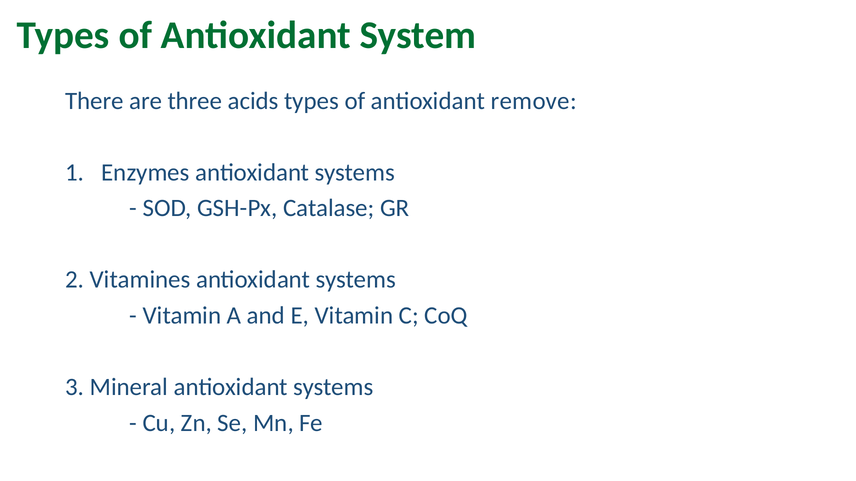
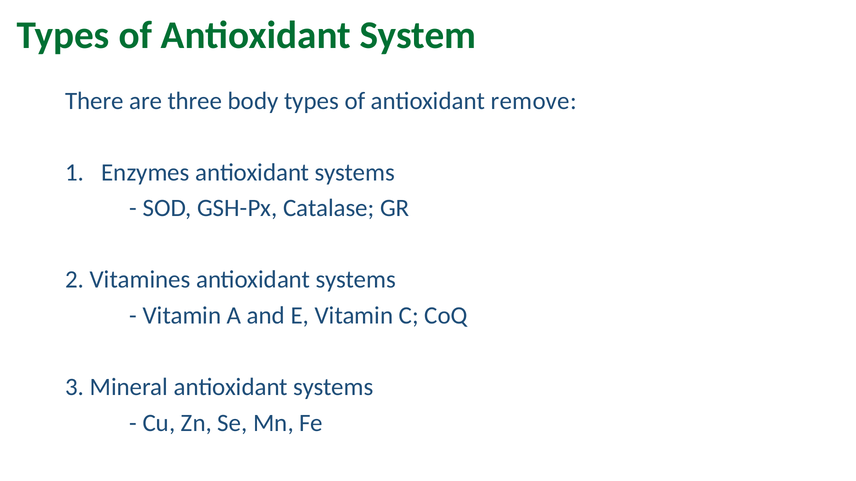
acids: acids -> body (253, 101)
